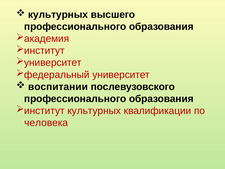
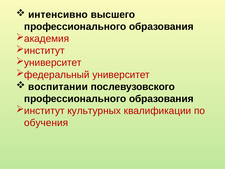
культурных: культурных -> интенсивно (58, 15)
человека: человека -> обучения (46, 123)
